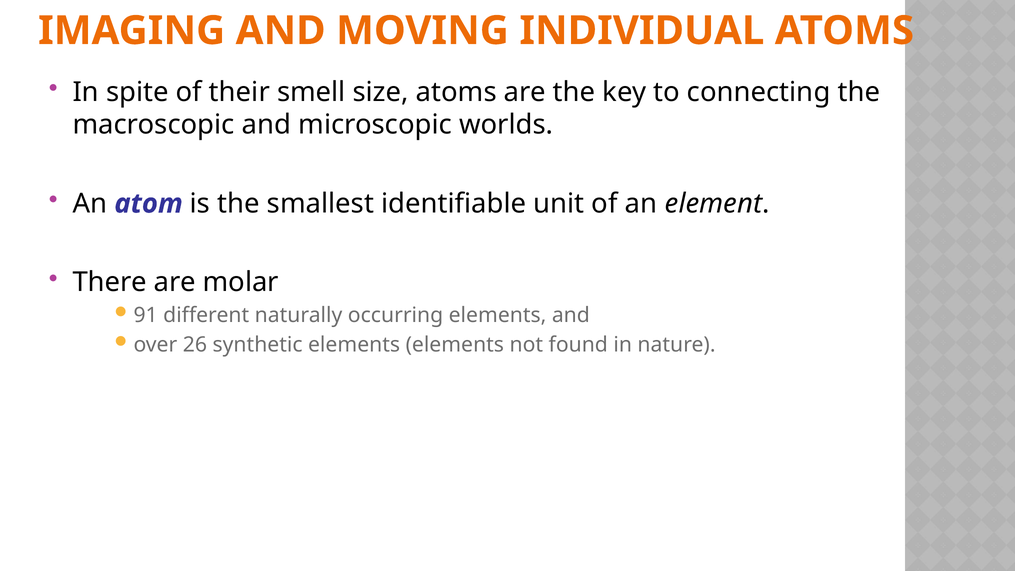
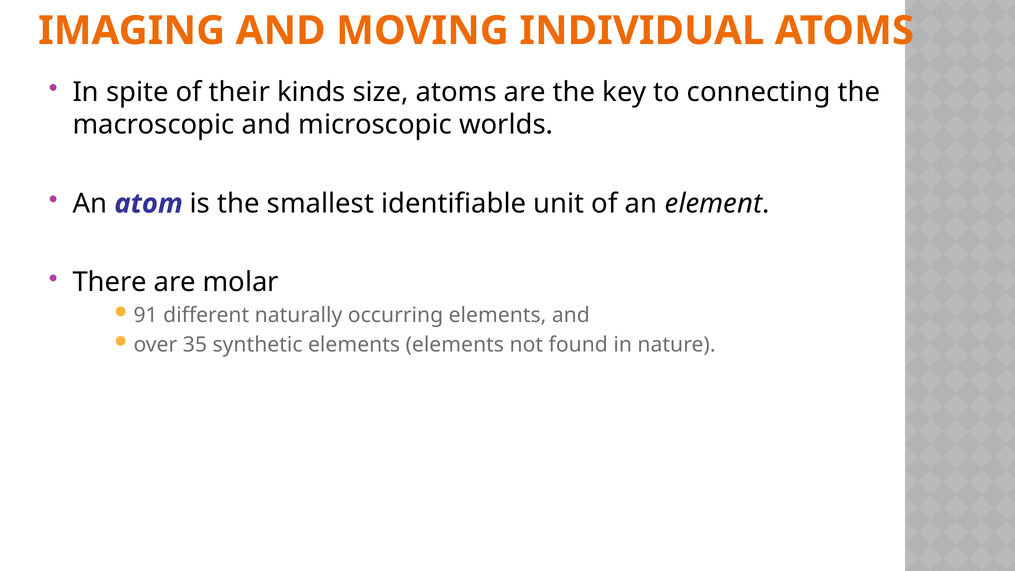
smell: smell -> kinds (311, 92)
26: 26 -> 35 (195, 345)
